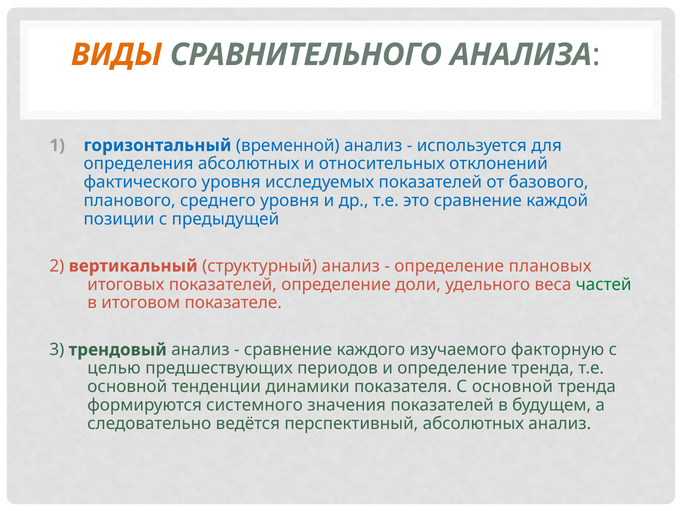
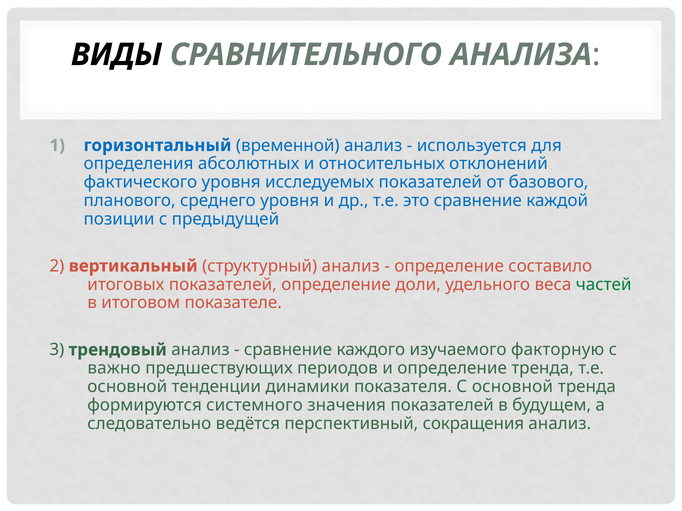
ВИДЫ colour: orange -> black (116, 55)
плановых: плановых -> составило (550, 266)
целью: целью -> важно (114, 369)
перспективный абсолютных: абсолютных -> сокращения (473, 424)
